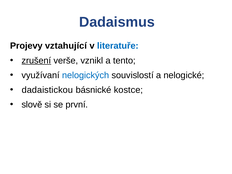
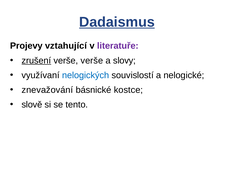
Dadaismus underline: none -> present (117, 22)
literatuře colour: blue -> purple (118, 46)
verše vznikl: vznikl -> verše (92, 61)
tento: tento -> slovy (124, 61)
dadaistickou: dadaistickou -> znevažování (47, 90)
první: první -> tento (77, 105)
